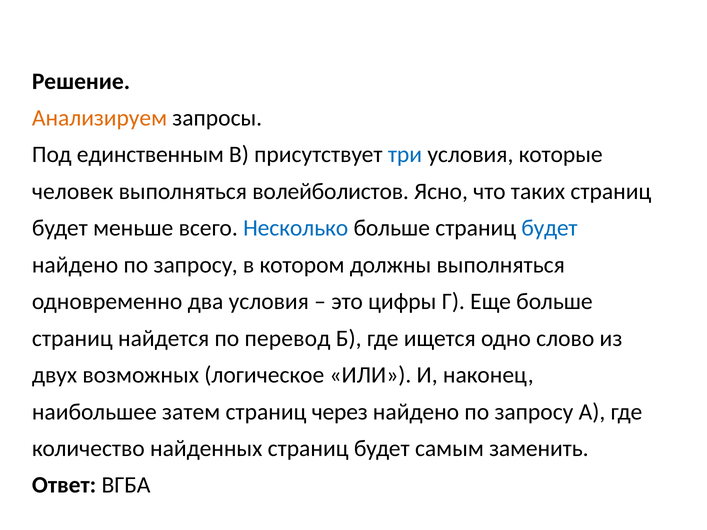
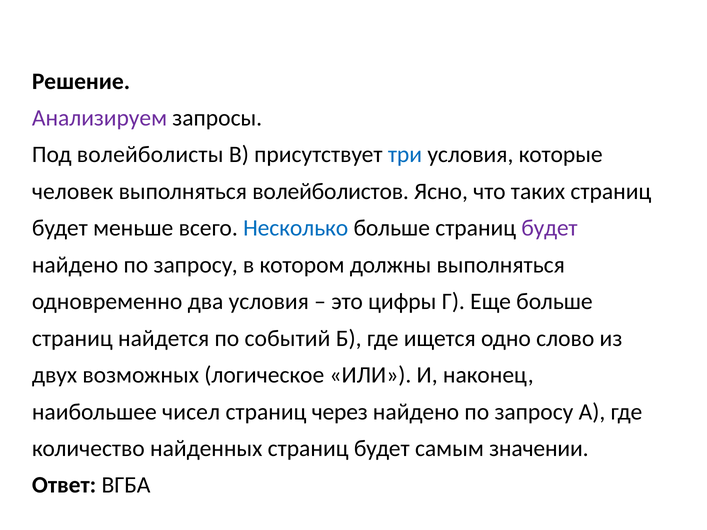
Анализируем colour: orange -> purple (100, 118)
единственным: единственным -> волейболисты (150, 155)
будет colour: blue -> purple (549, 228)
перевод: перевод -> событий (287, 338)
затем: затем -> чисел (191, 412)
заменить: заменить -> значении (539, 449)
